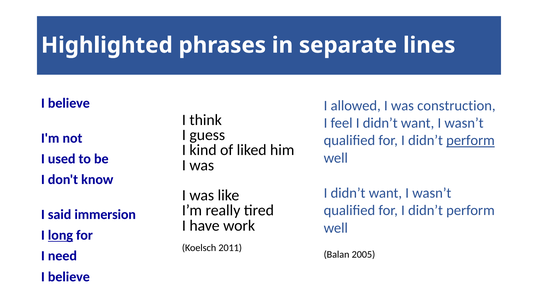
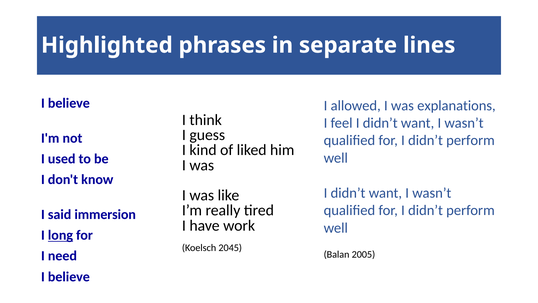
construction: construction -> explanations (456, 105)
perform underline: present -> none (470, 140)
2011: 2011 -> 2045 (230, 248)
